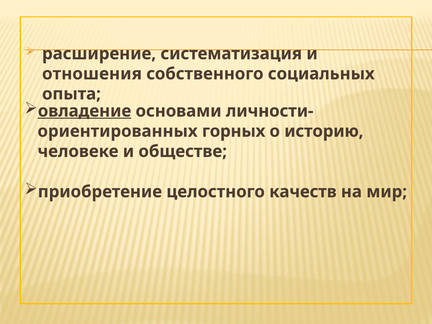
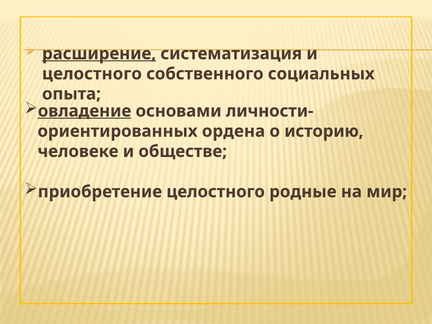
расширение underline: none -> present (99, 54)
отношения: отношения -> целостного (92, 74)
горных: горных -> ордена (233, 131)
качеств: качеств -> родные (303, 192)
